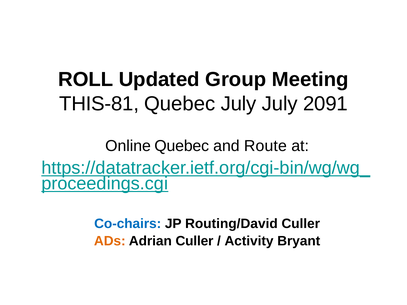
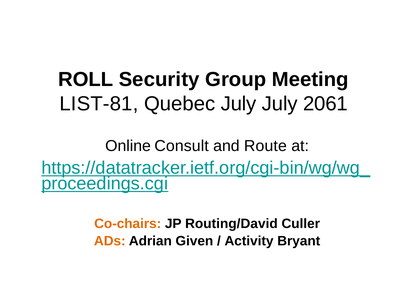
Updated: Updated -> Security (159, 80)
THIS-81: THIS-81 -> LIST-81 (99, 104)
2091: 2091 -> 2061 (325, 104)
Online Quebec: Quebec -> Consult (182, 146)
Co-chairs colour: blue -> orange (128, 224)
Adrian Culler: Culler -> Given (194, 241)
